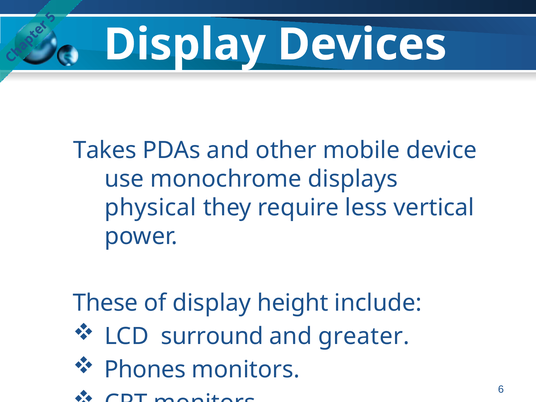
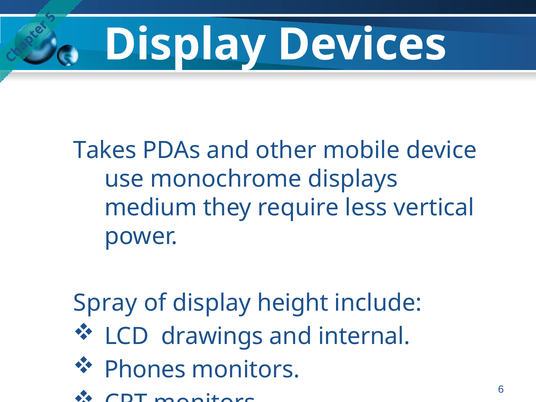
physical: physical -> medium (151, 208)
These: These -> Spray (105, 303)
surround: surround -> drawings (212, 336)
greater: greater -> internal (364, 336)
